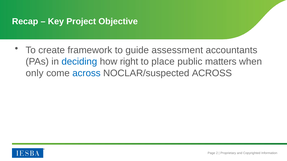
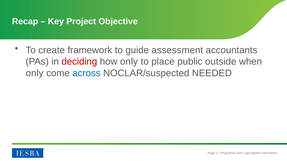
deciding colour: blue -> red (79, 62)
how right: right -> only (129, 62)
matters: matters -> outside (221, 62)
NOCLAR/suspected ACROSS: ACROSS -> NEEDED (212, 73)
